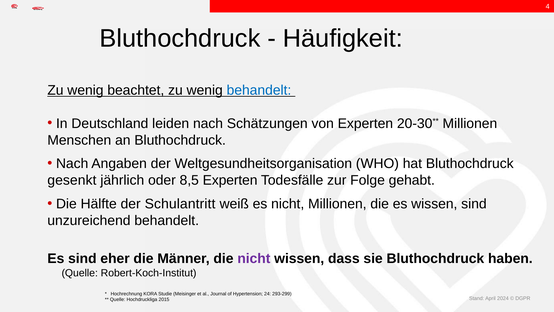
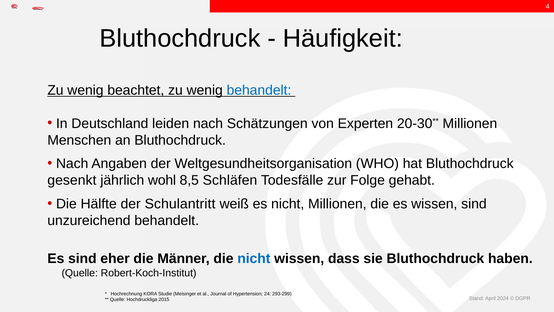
oder: oder -> wohl (162, 180)
8,5 Experten: Experten -> Schläfen (230, 180)
nicht colour: purple -> blue (254, 258)
